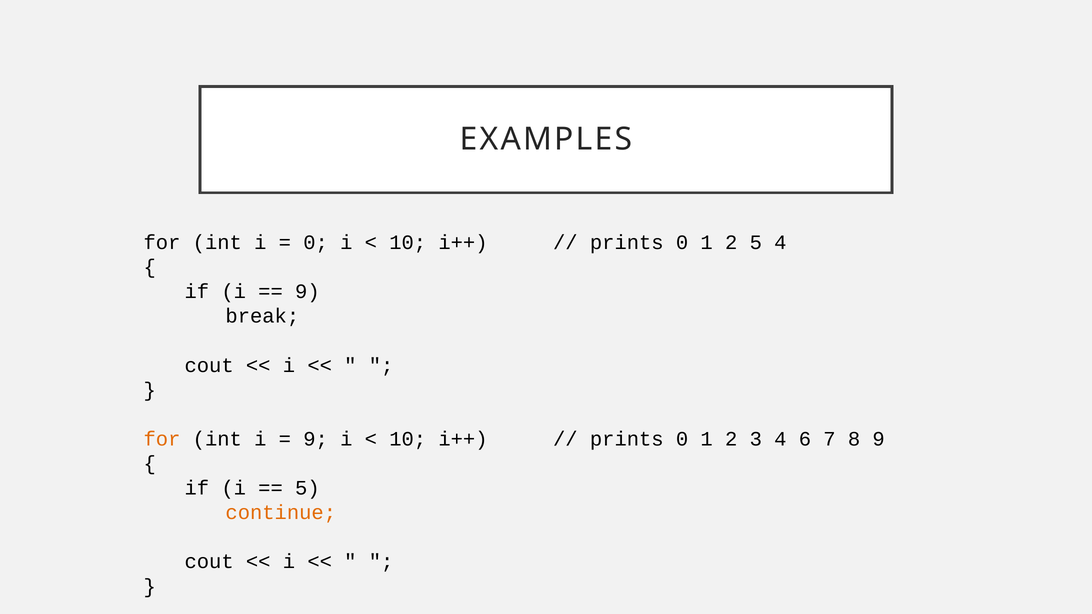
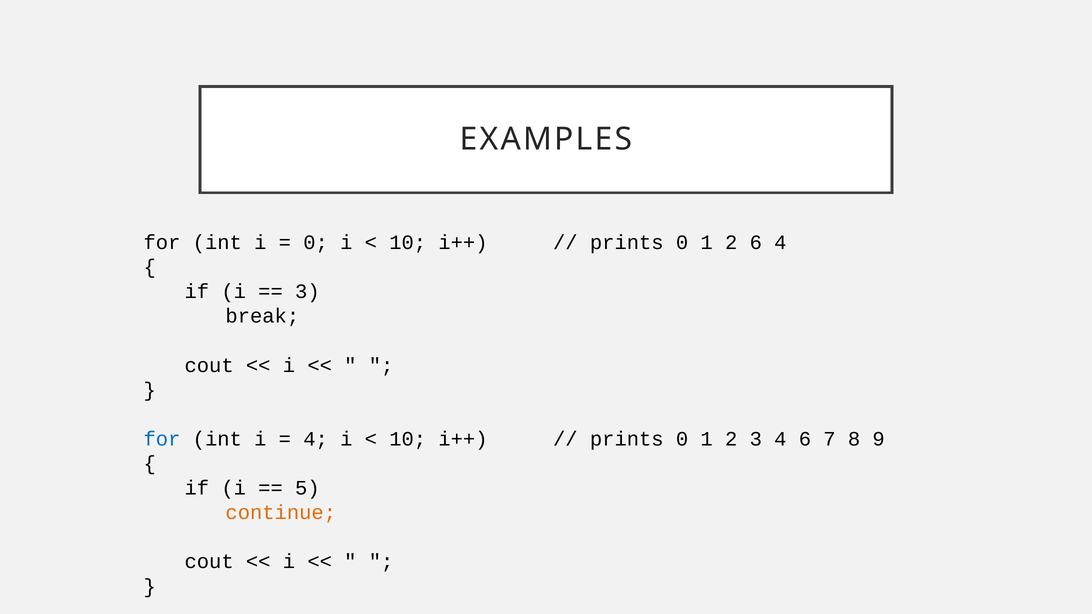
2 5: 5 -> 6 (756, 243)
9: 9 -> 3 (307, 292)
for colour: orange -> blue (162, 439)
9: 9 -> 4 (316, 439)
